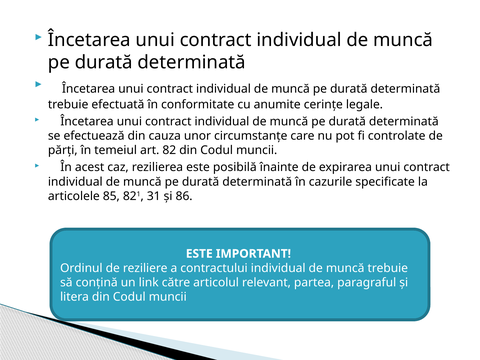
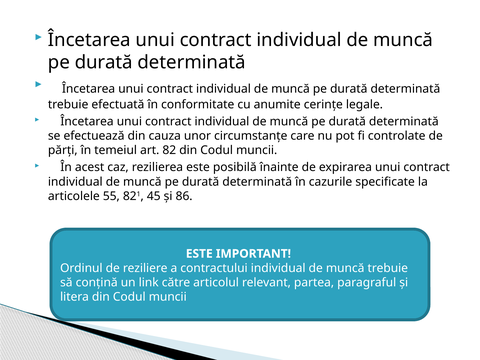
85: 85 -> 55 (111, 196)
31: 31 -> 45 (154, 196)
